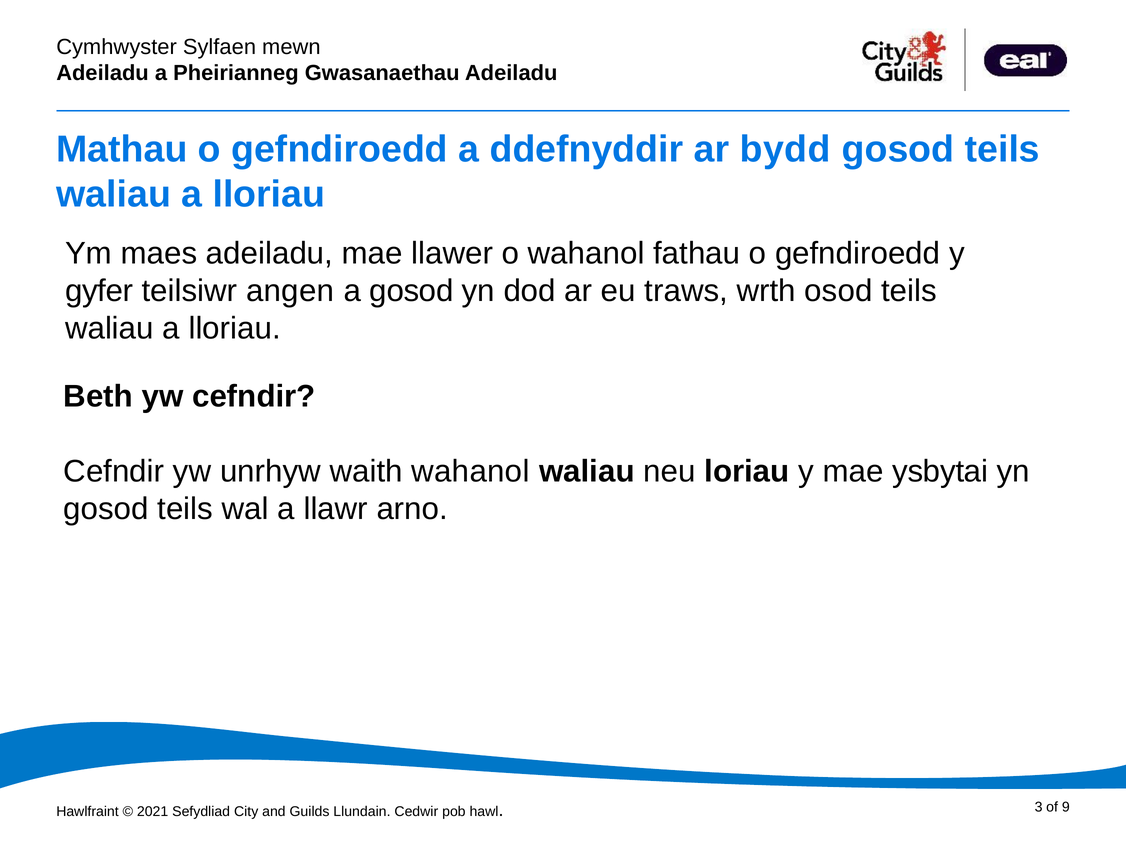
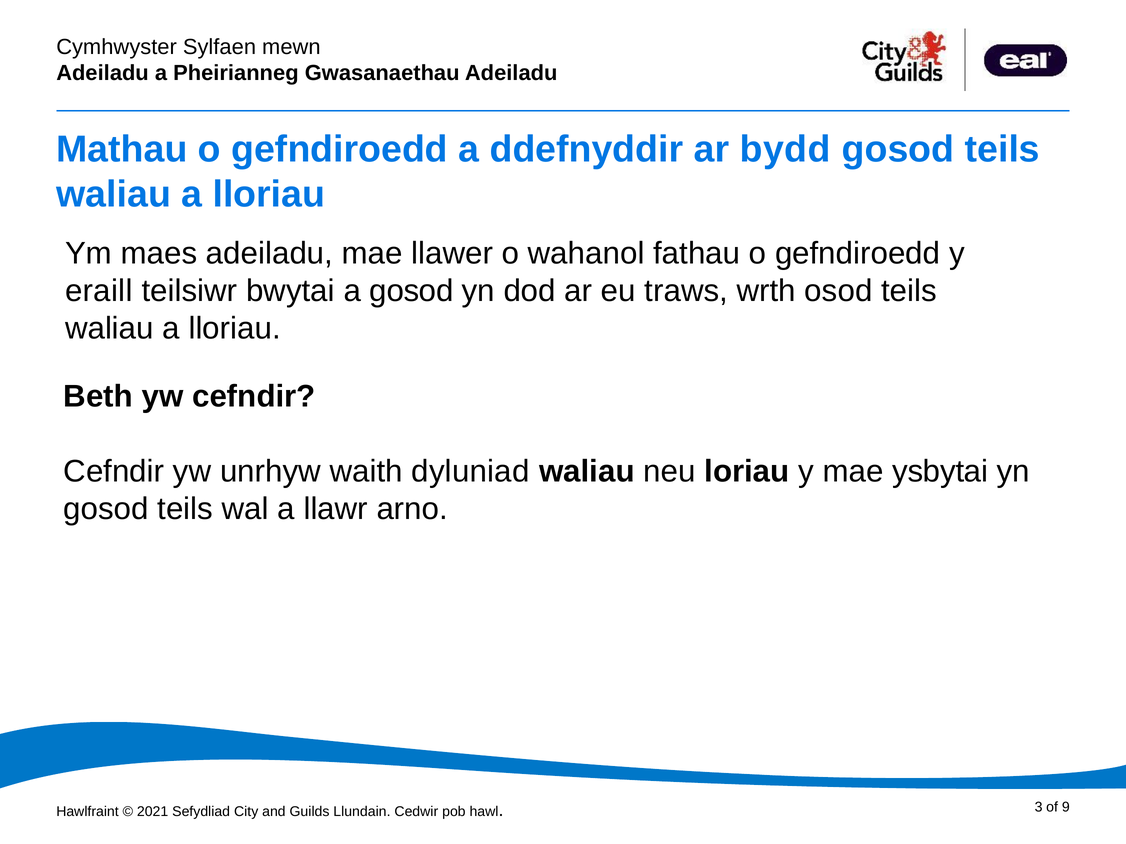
gyfer: gyfer -> eraill (99, 291)
angen: angen -> bwytai (290, 291)
waith wahanol: wahanol -> dyluniad (470, 472)
